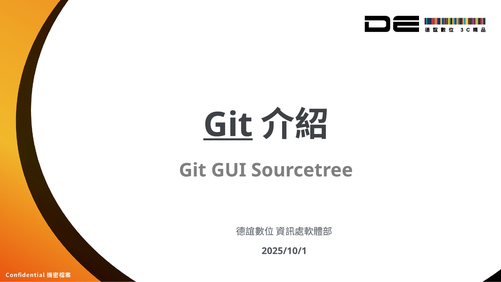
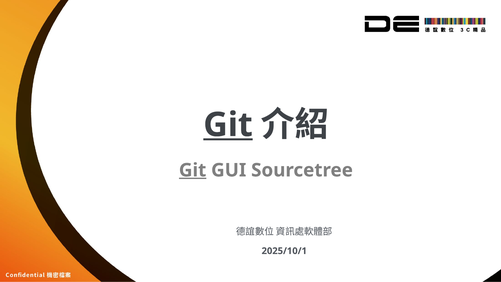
Git underline: none -> present (193, 170)
